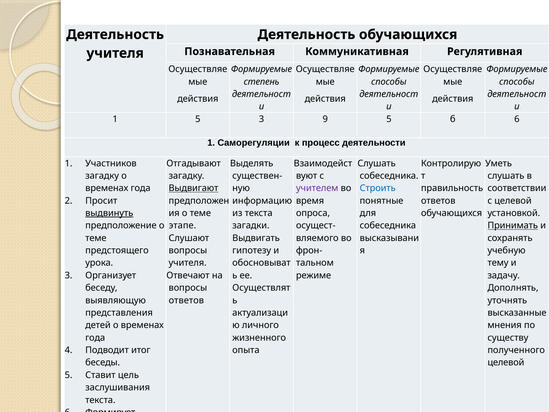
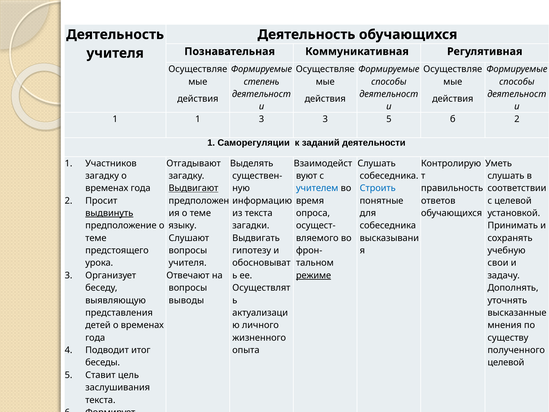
1 5: 5 -> 1 (198, 119)
3 9: 9 -> 3 (325, 119)
б 6: 6 -> 2 (517, 119)
процесс: процесс -> заданий (321, 143)
учителем colour: purple -> blue (317, 188)
этапе: этапе -> языку (183, 225)
Принимать underline: present -> none (513, 225)
тему: тему -> свои (498, 263)
режиме underline: none -> present (314, 275)
ответов: ответов -> выводы (186, 300)
